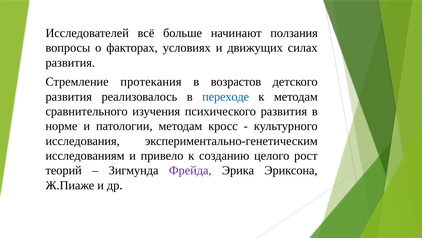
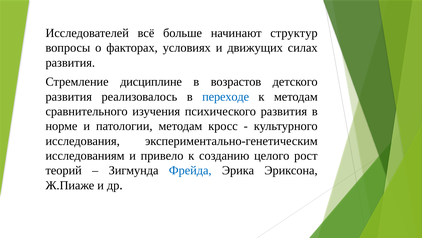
ползания: ползания -> структур (294, 33)
протекания: протекания -> дисциплине (151, 82)
Фрейда colour: purple -> blue (190, 170)
